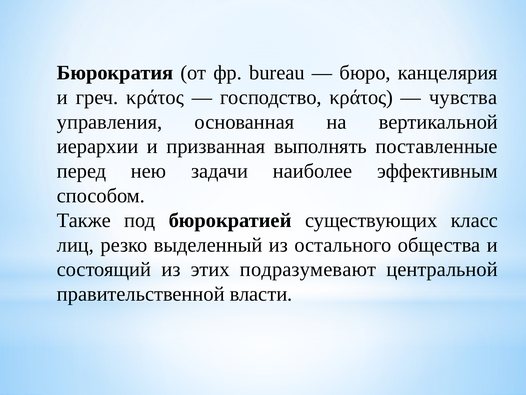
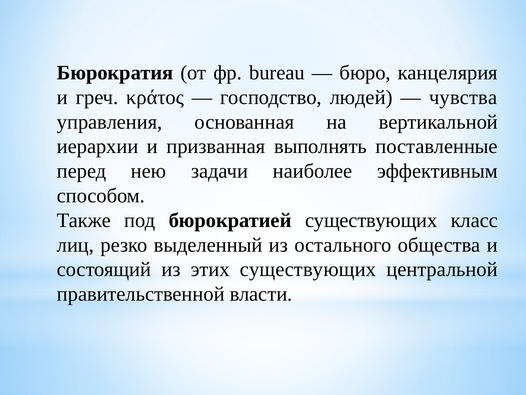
господство κράτος: κράτος -> людей (361, 97)
этих подразумевают: подразумевают -> существующих (308, 269)
